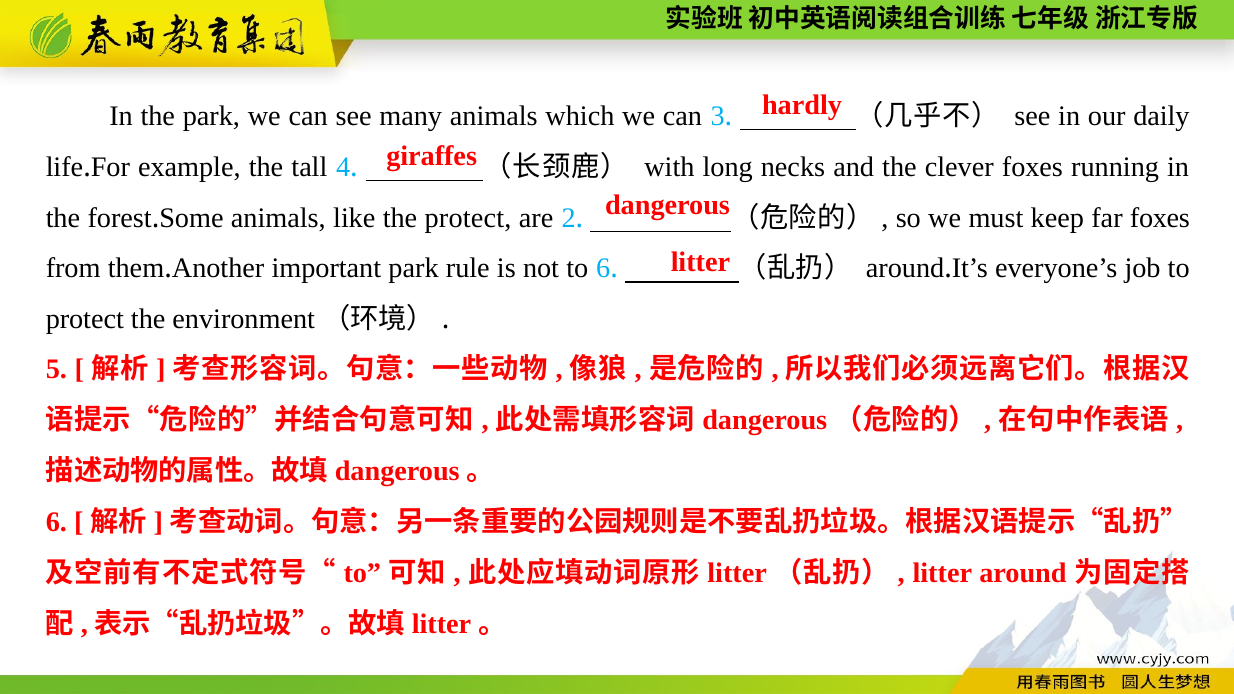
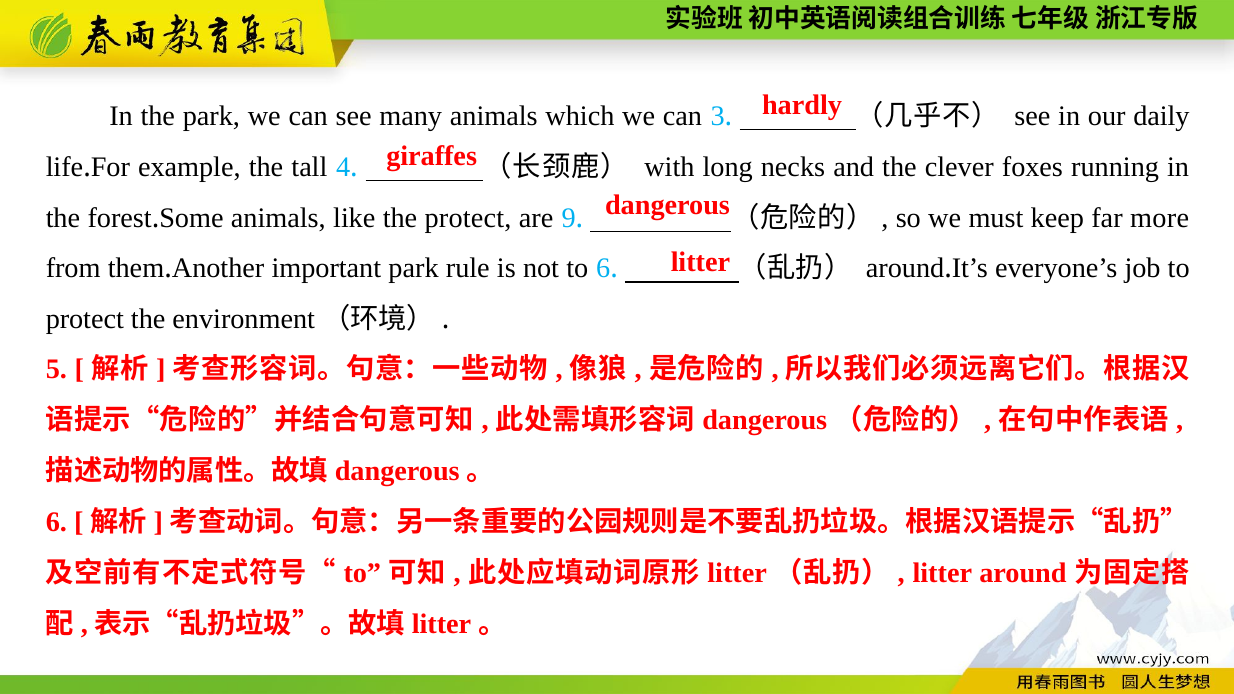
2: 2 -> 9 (569, 218)
far foxes: foxes -> more (1160, 218)
